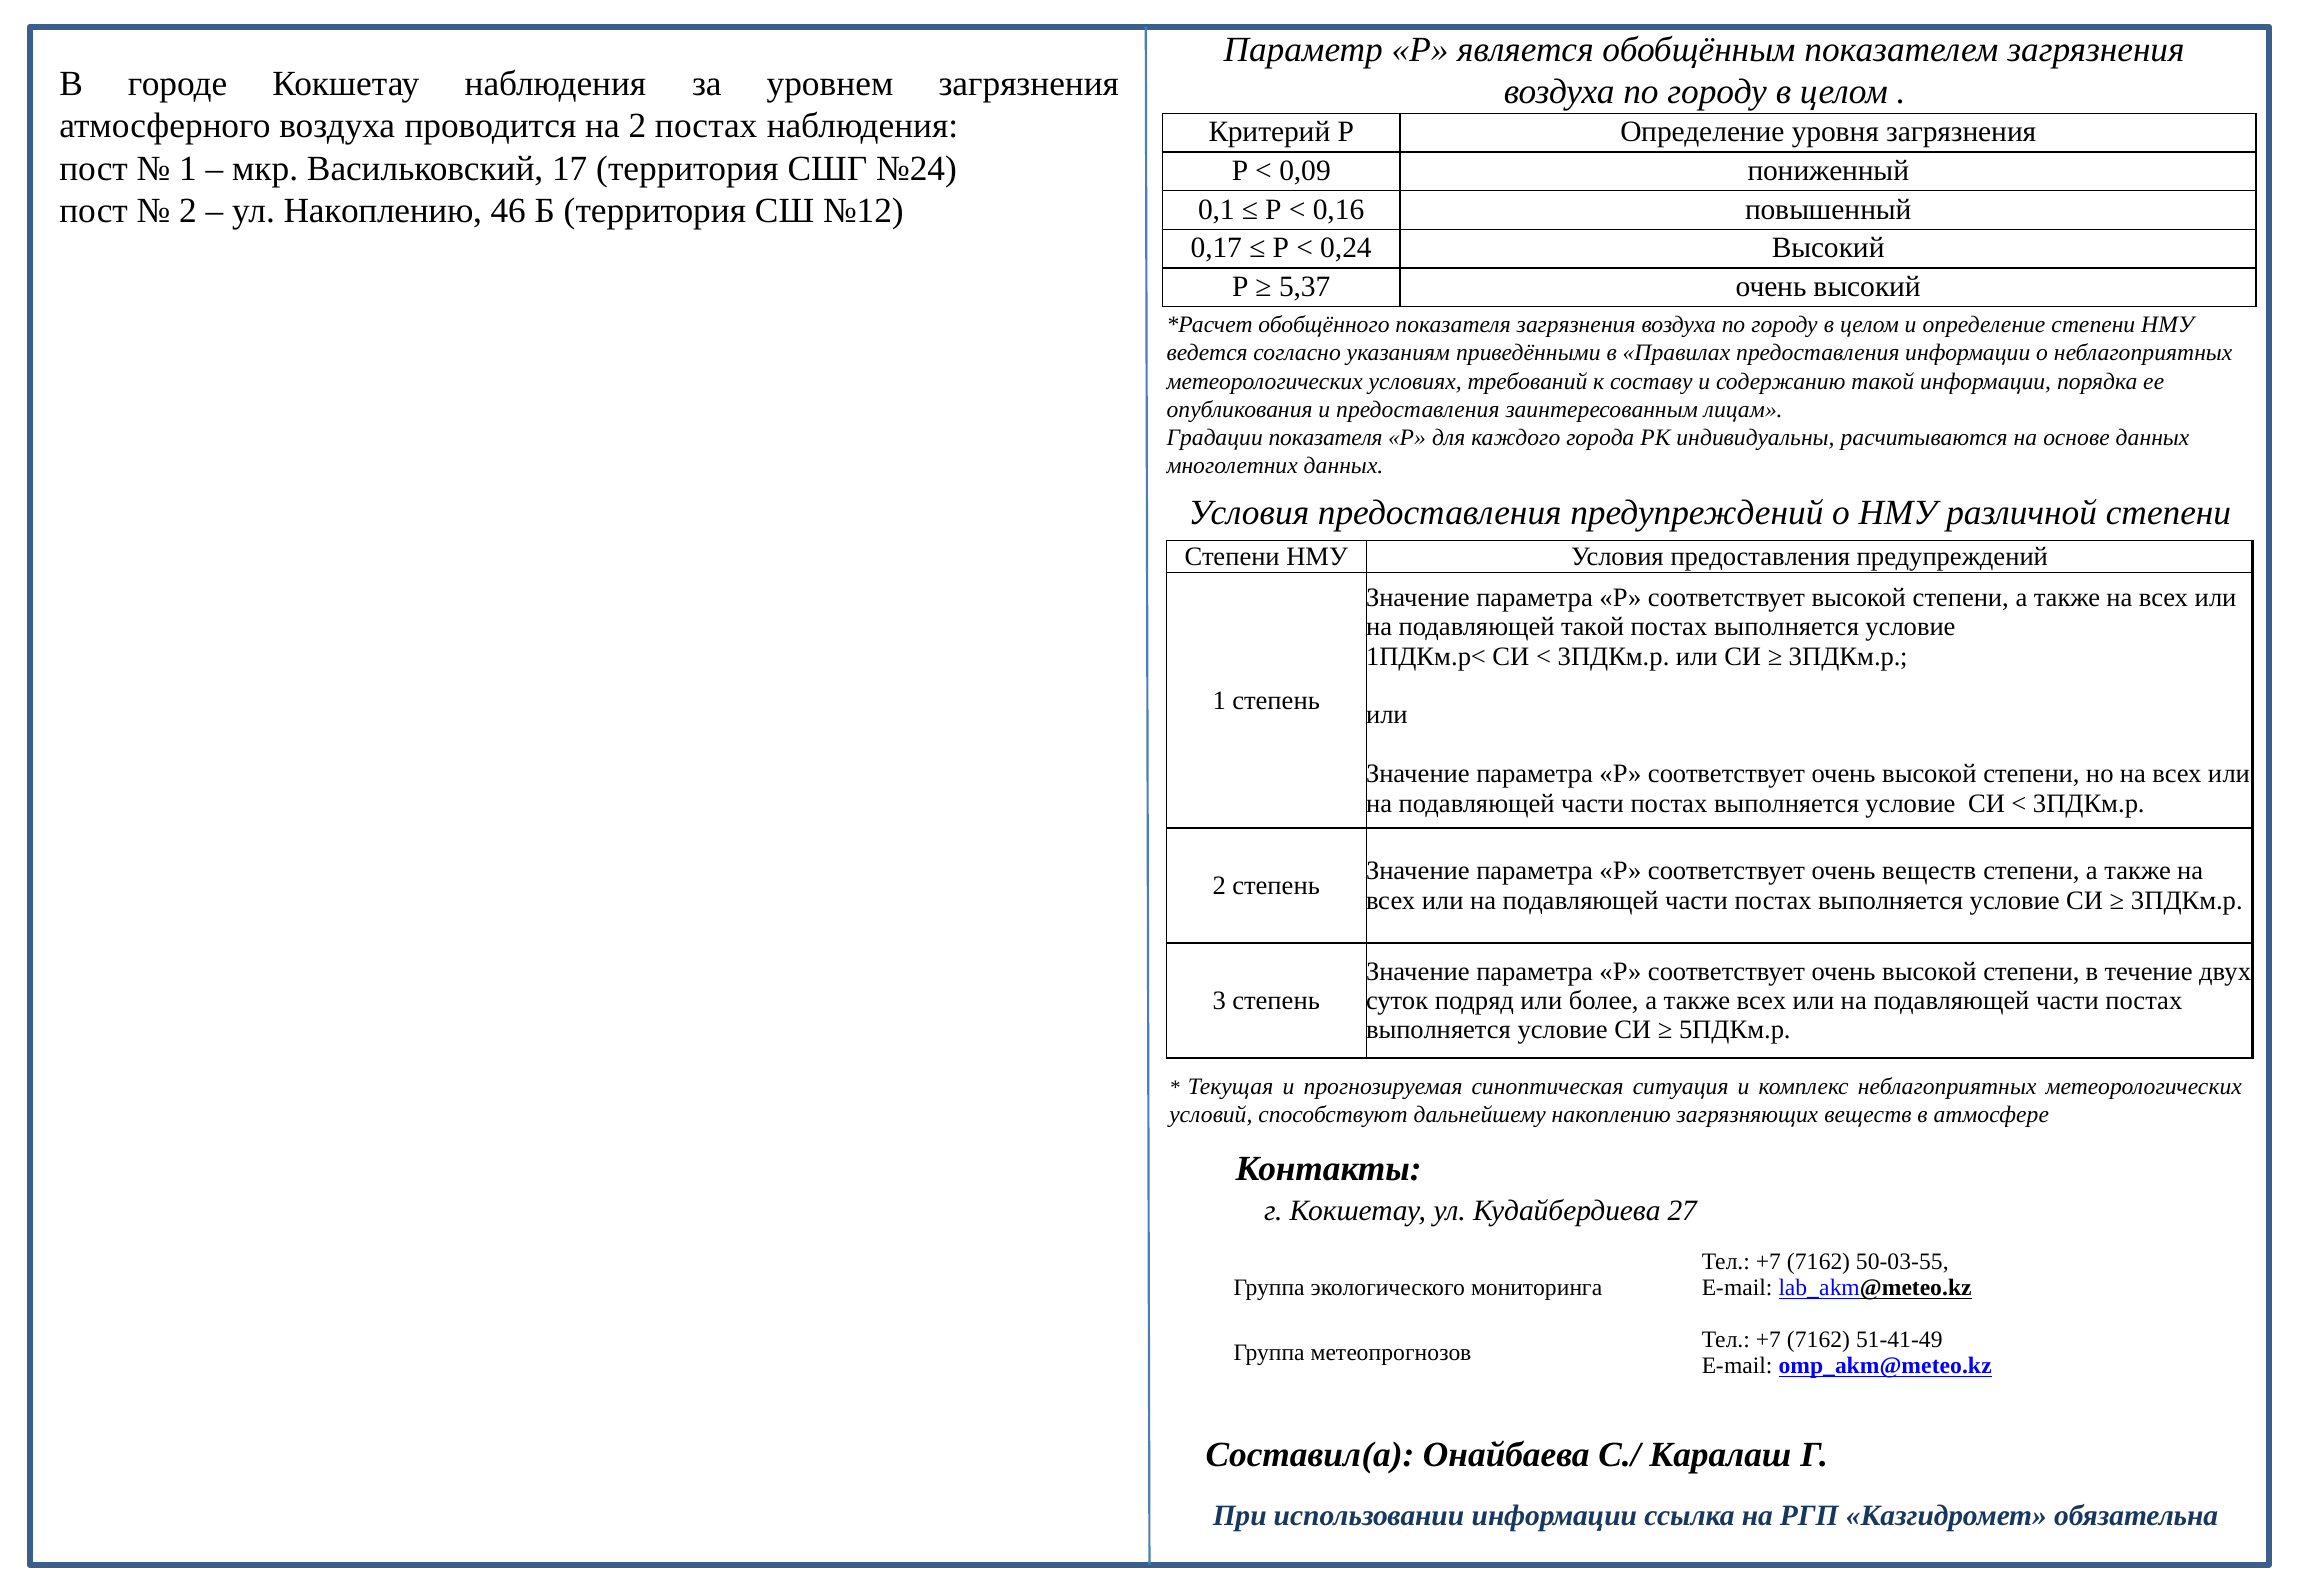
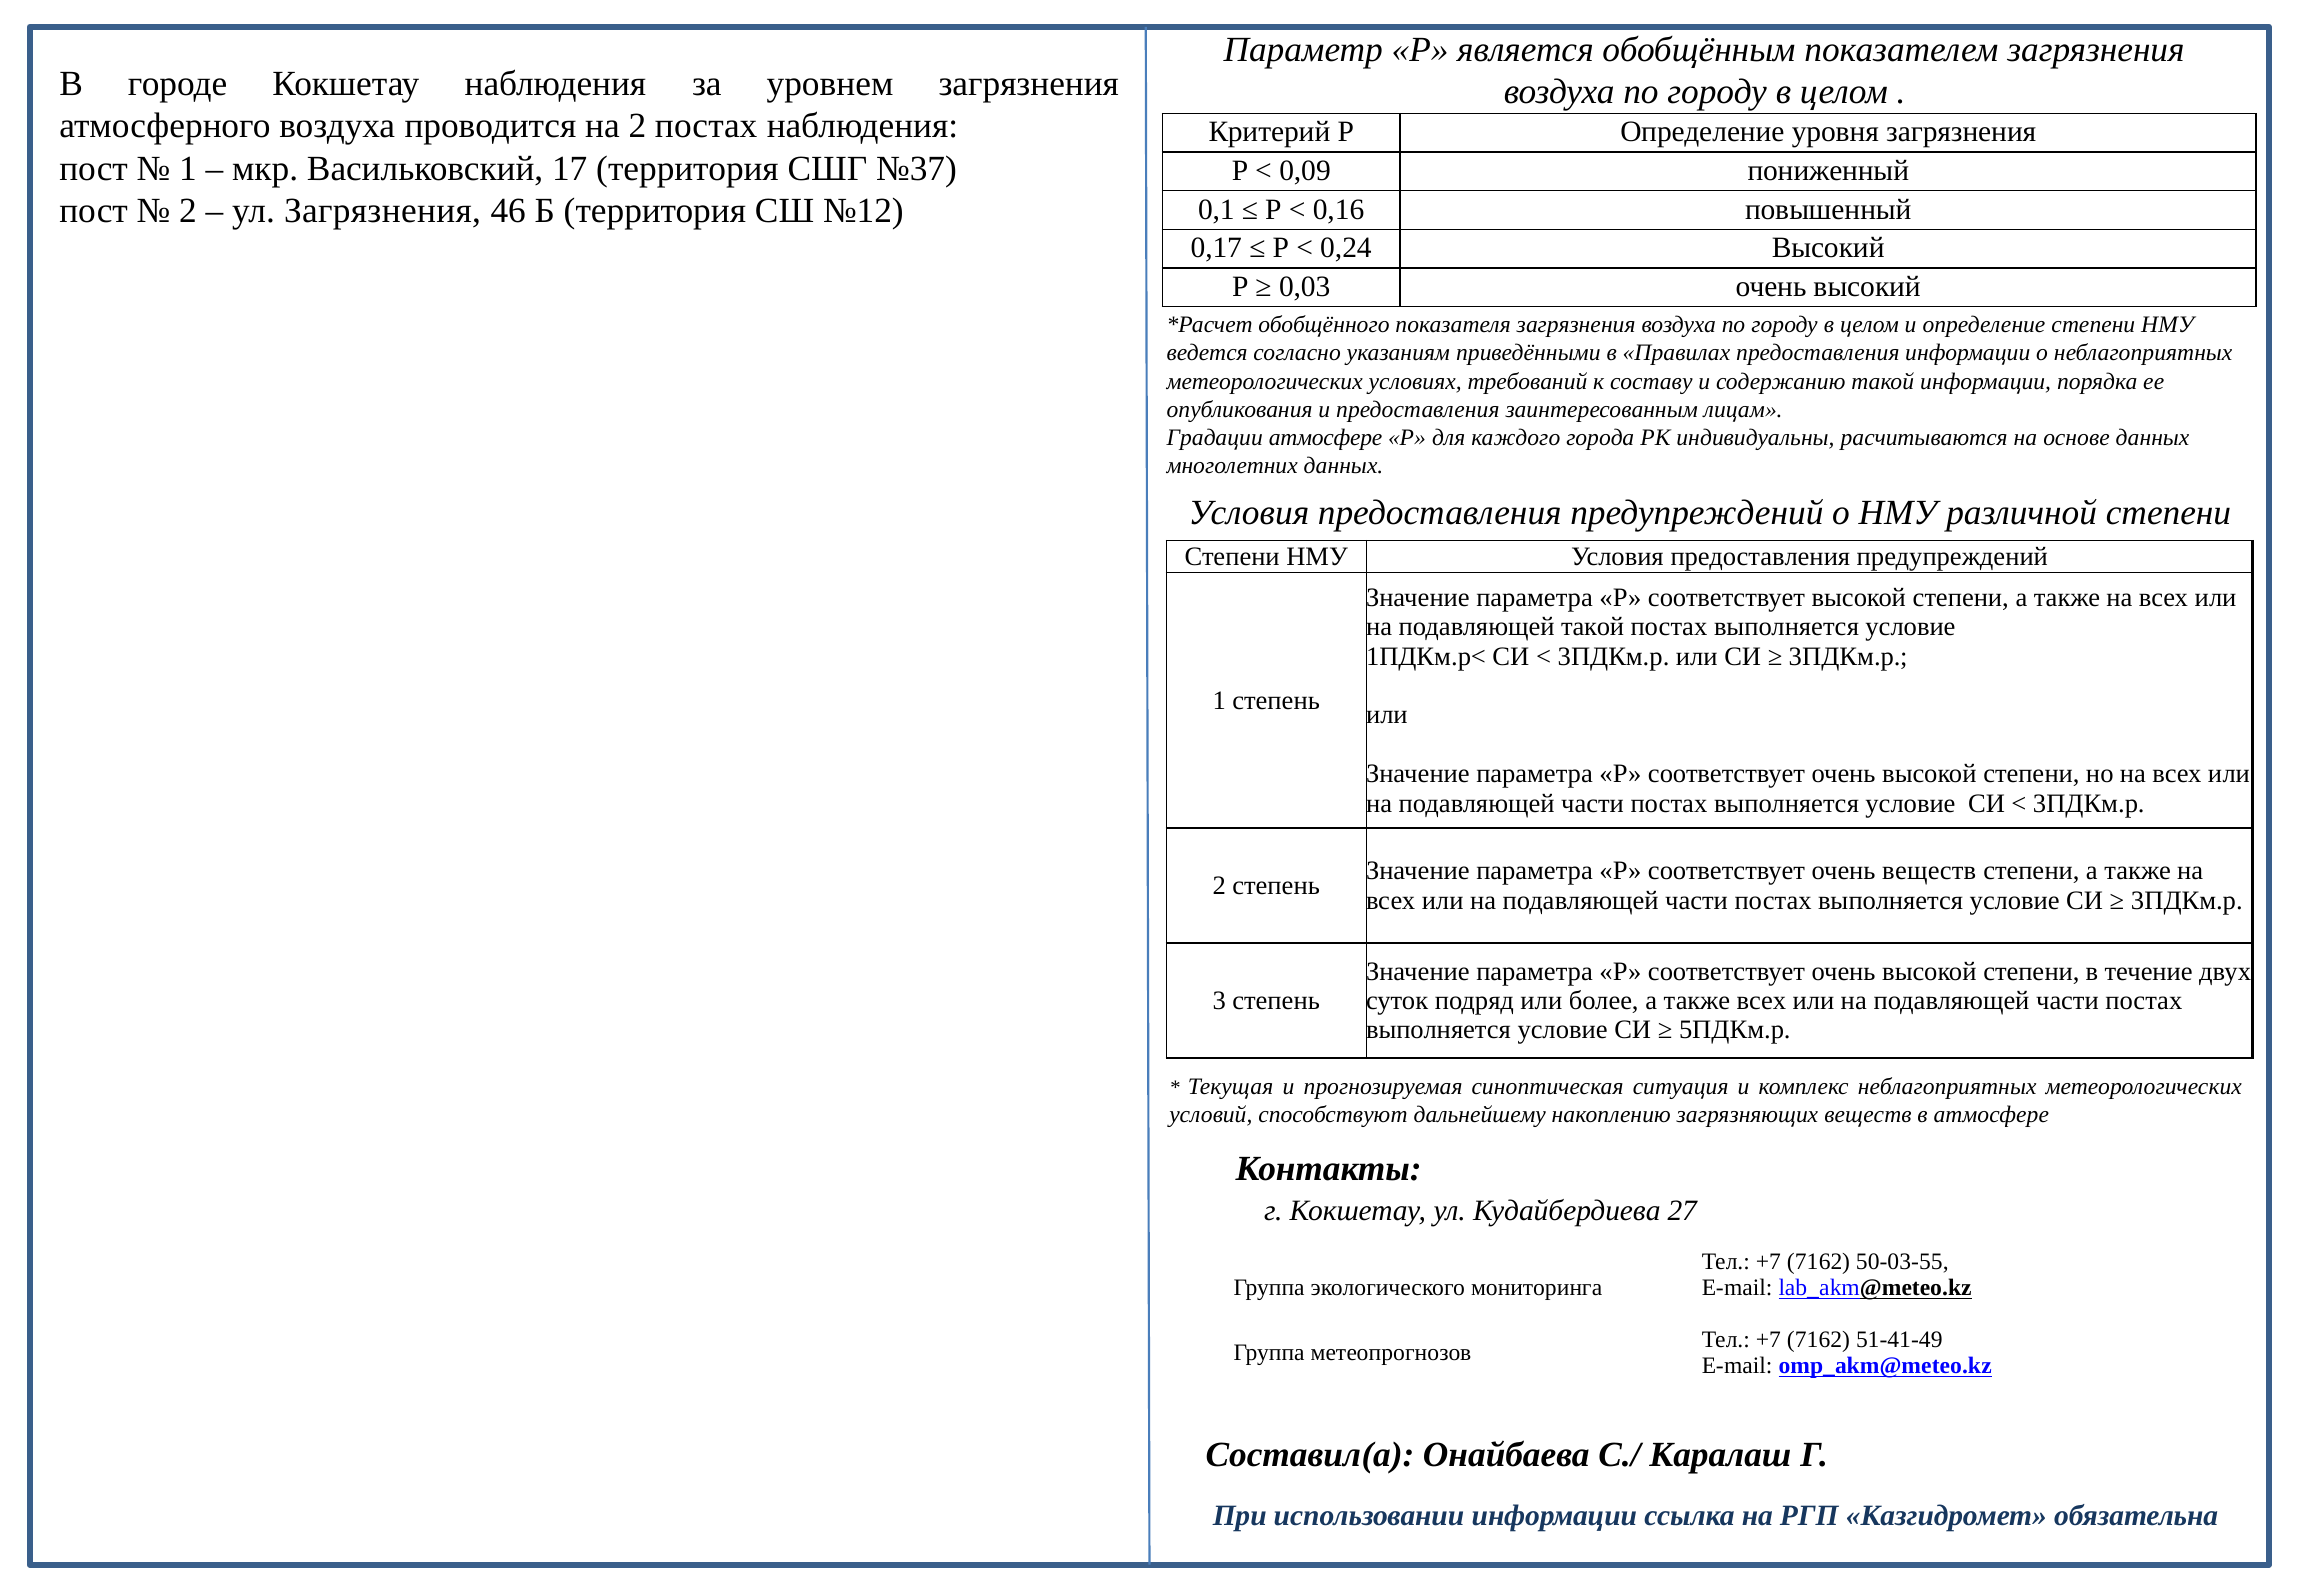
№24: №24 -> №37 (916, 169)
ул Накоплению: Накоплению -> Загрязнения (383, 211)
5,37: 5,37 -> 0,03 (1305, 287)
Градации показателя: показателя -> атмосфере (1326, 438)
